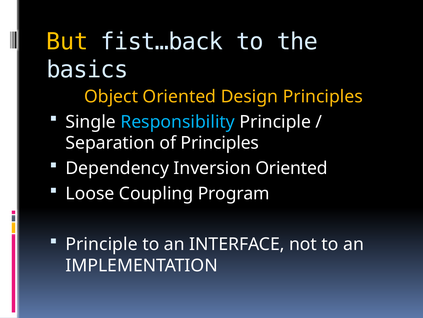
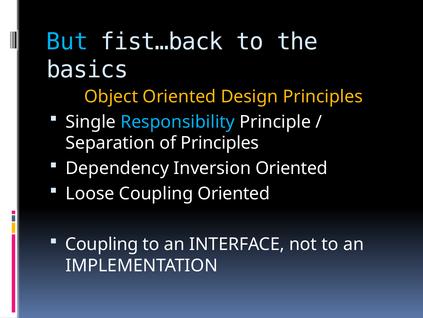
But colour: yellow -> light blue (67, 42)
Coupling Program: Program -> Oriented (234, 193)
Principle: Principle -> Coupling (102, 244)
